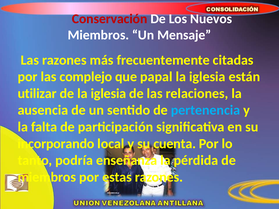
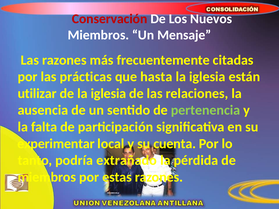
complejo: complejo -> prácticas (86, 77)
papal: papal -> hasta (156, 77)
pertenencia colour: light blue -> light green (206, 110)
incorporando: incorporando -> experimentar (56, 144)
enseñanza: enseñanza -> extrañado (127, 161)
